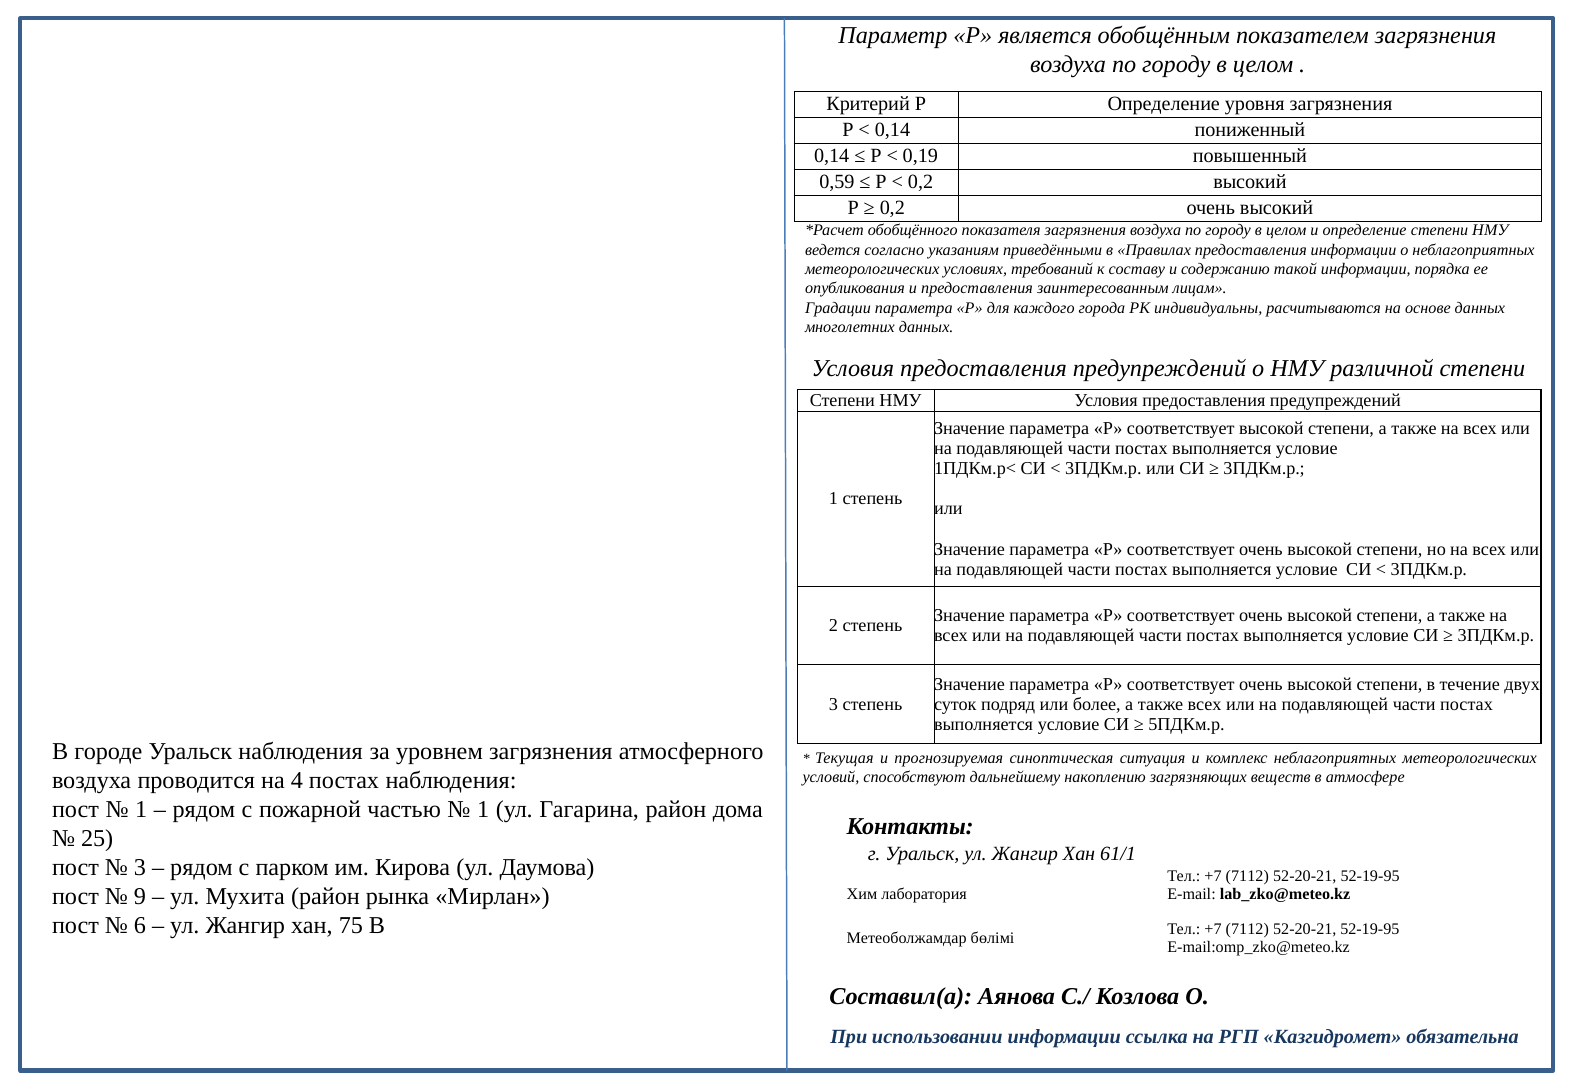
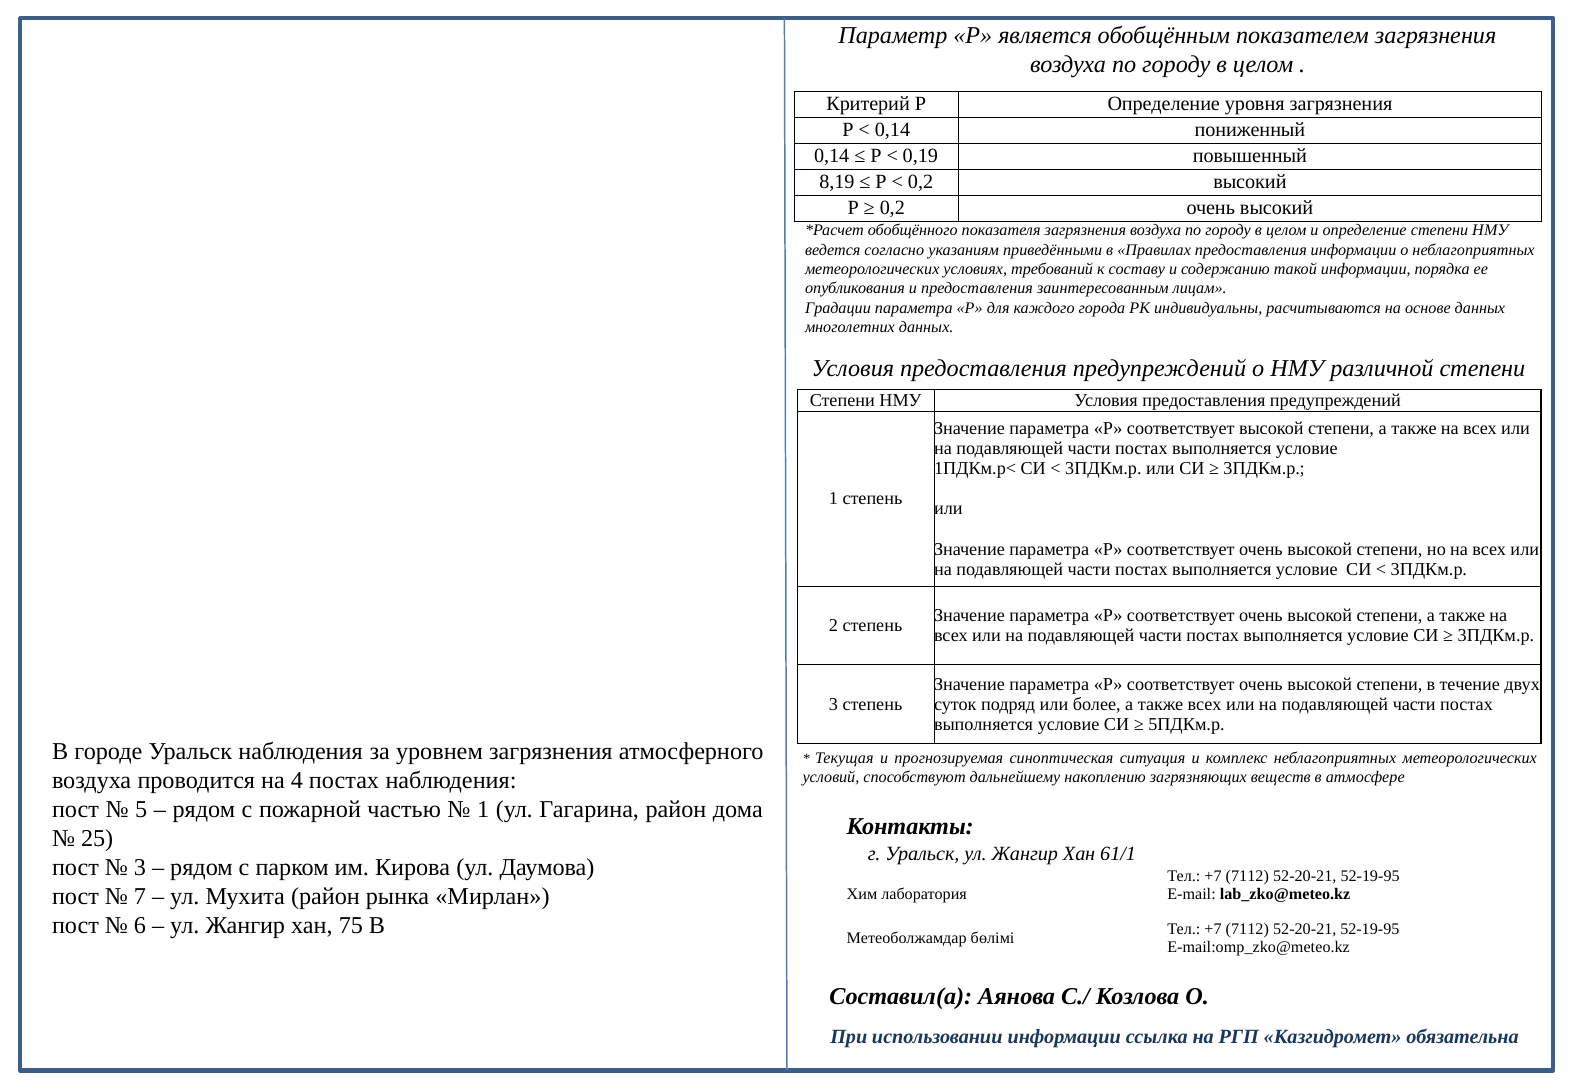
0,59: 0,59 -> 8,19 (837, 182)
1: 1 -> 5 (141, 810)
9: 9 -> 7 (140, 898)
